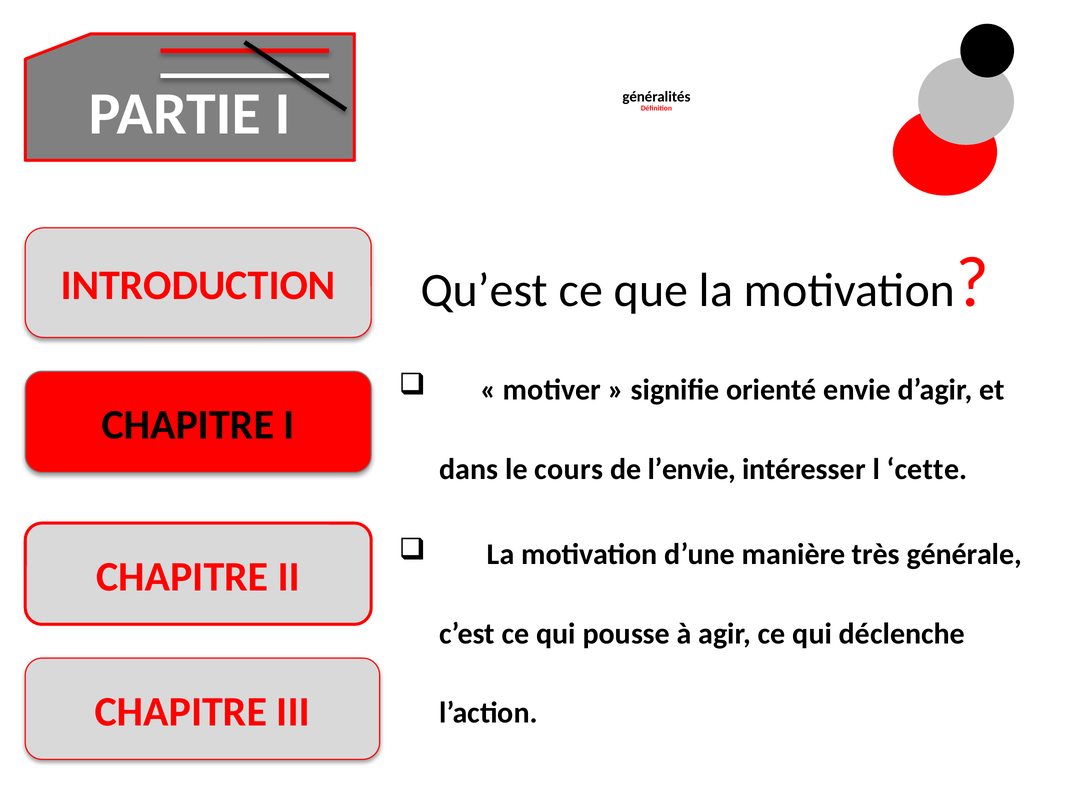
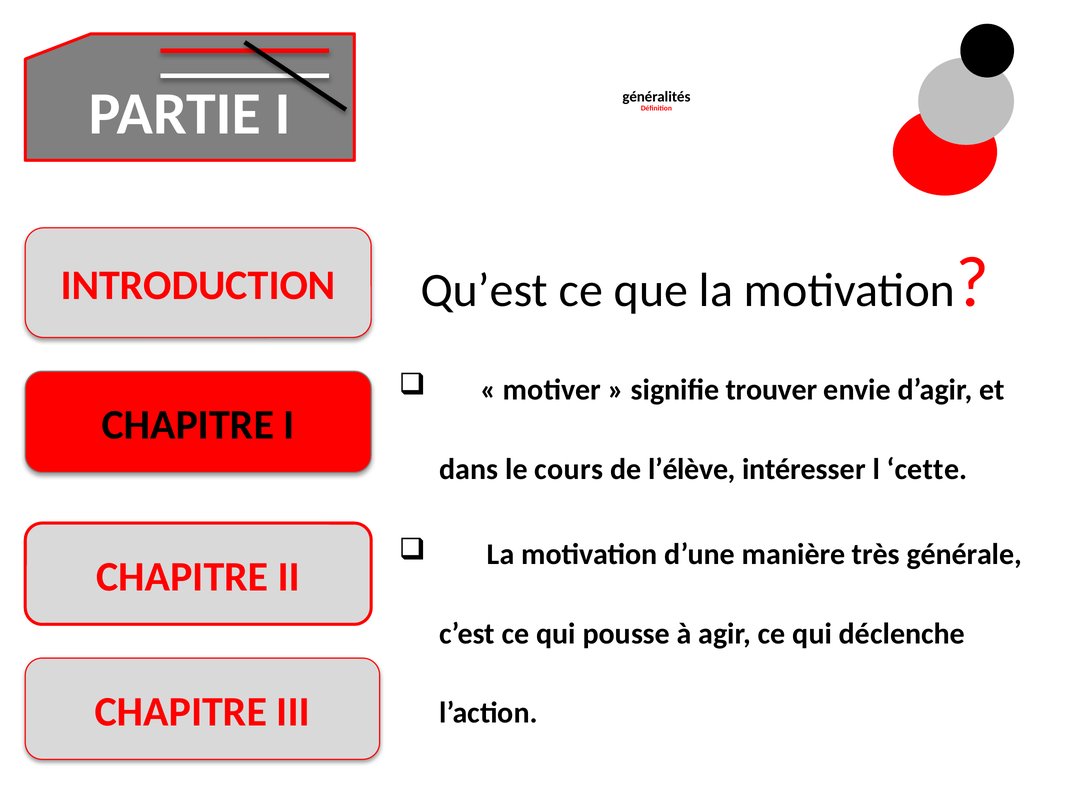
orienté: orienté -> trouver (772, 390)
l’envie: l’envie -> l’élève (692, 469)
